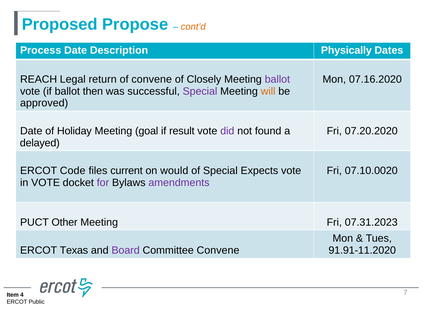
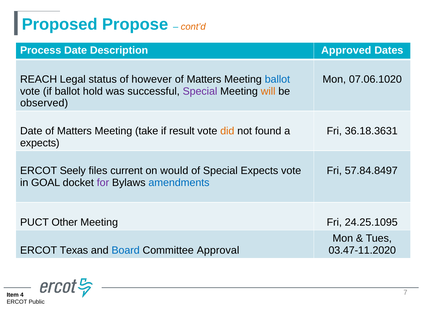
Physically: Physically -> Approved (346, 51)
return: return -> status (103, 80)
of convene: convene -> however (152, 80)
Closely: Closely -> Matters (204, 80)
ballot colour: purple -> blue (277, 80)
07.16.2020: 07.16.2020 -> 07.06.1020 (375, 80)
then: then -> hold (93, 91)
approved: approved -> observed (44, 103)
Date of Holiday: Holiday -> Matters (74, 131)
goal: goal -> take (147, 131)
did colour: purple -> orange (227, 131)
07.20.2020: 07.20.2020 -> 36.18.3631 (371, 131)
delayed: delayed -> expects (40, 143)
Code: Code -> Seely (73, 171)
07.10.0020: 07.10.0020 -> 57.84.8497 (371, 171)
in VOTE: VOTE -> GOAL (46, 183)
amendments colour: purple -> blue (179, 183)
07.31.2023: 07.31.2023 -> 24.25.1095 (371, 222)
Board colour: purple -> blue (126, 250)
Committee Convene: Convene -> Approval (218, 250)
91.91-11.2020: 91.91-11.2020 -> 03.47-11.2020 (362, 250)
